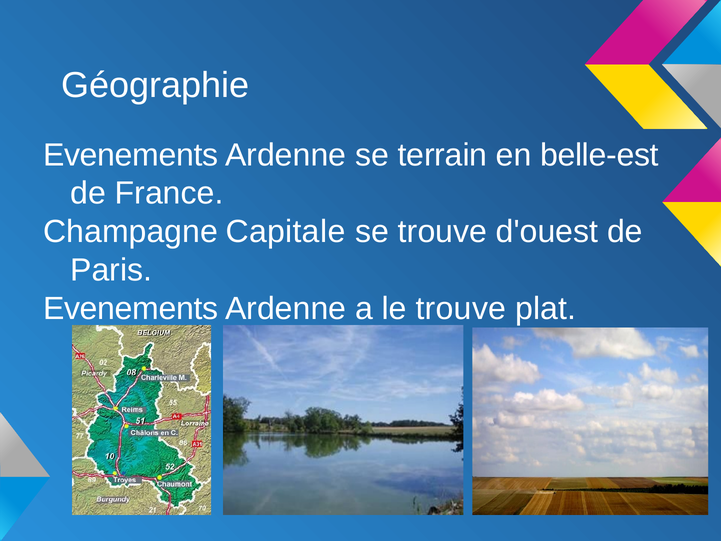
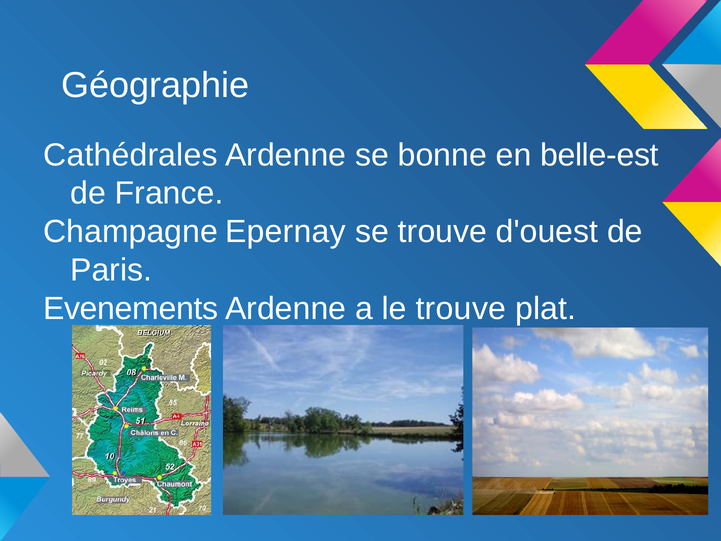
Evenements: Evenements -> Cathédrales (130, 155)
terrain: terrain -> bonne (442, 155)
Capitale: Capitale -> Epernay (286, 232)
